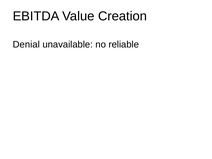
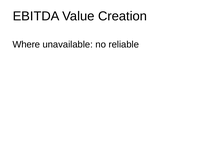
Denial: Denial -> Where (26, 44)
